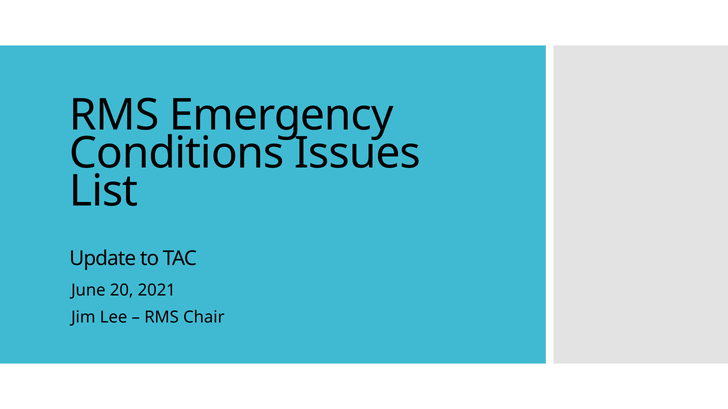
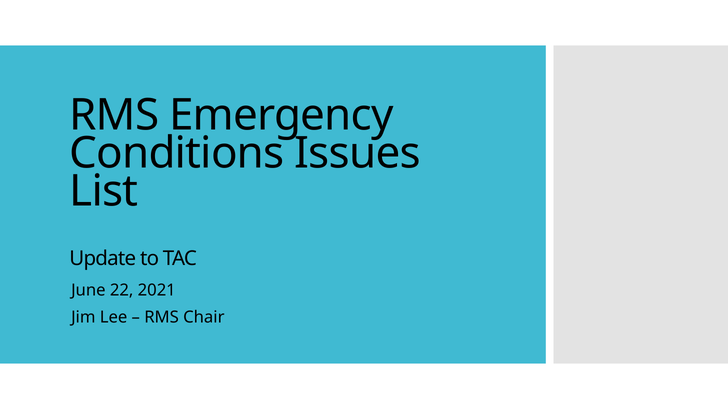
20: 20 -> 22 (122, 290)
